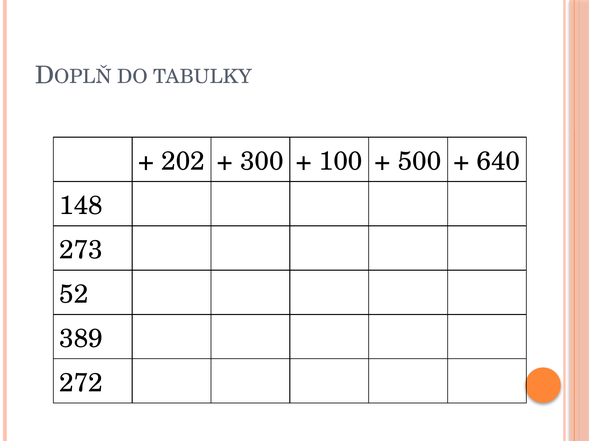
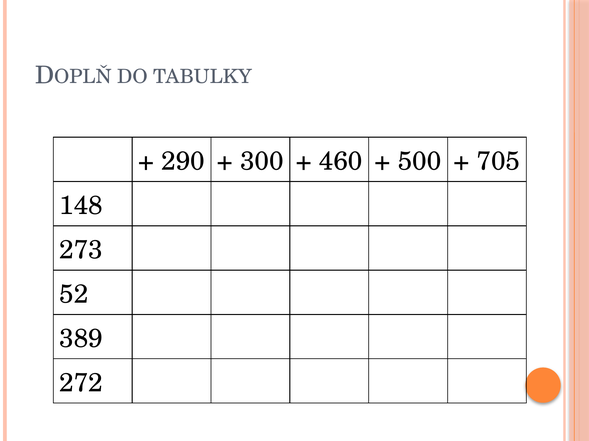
202: 202 -> 290 (183, 161)
100: 100 -> 460 (341, 161)
640: 640 -> 705 (498, 161)
